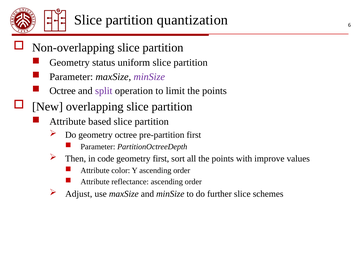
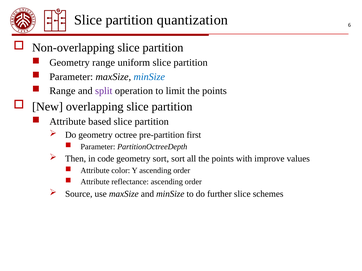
Geometry status: status -> range (104, 63)
minSize colour: purple -> blue (149, 77)
Octree: Octree -> Range (62, 91)
geometry first: first -> sort (161, 159)
Adjust: Adjust -> Source (79, 194)
